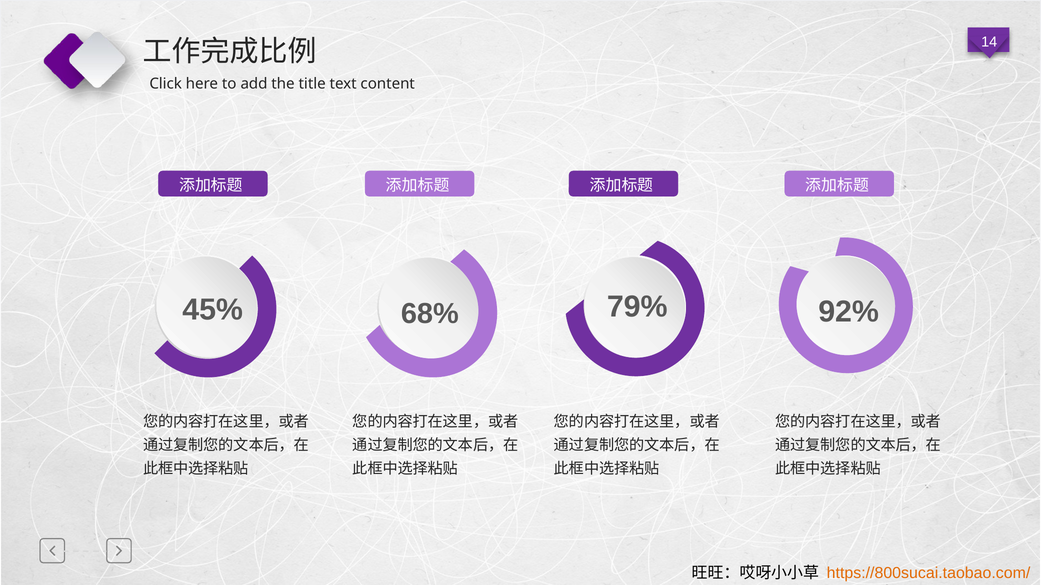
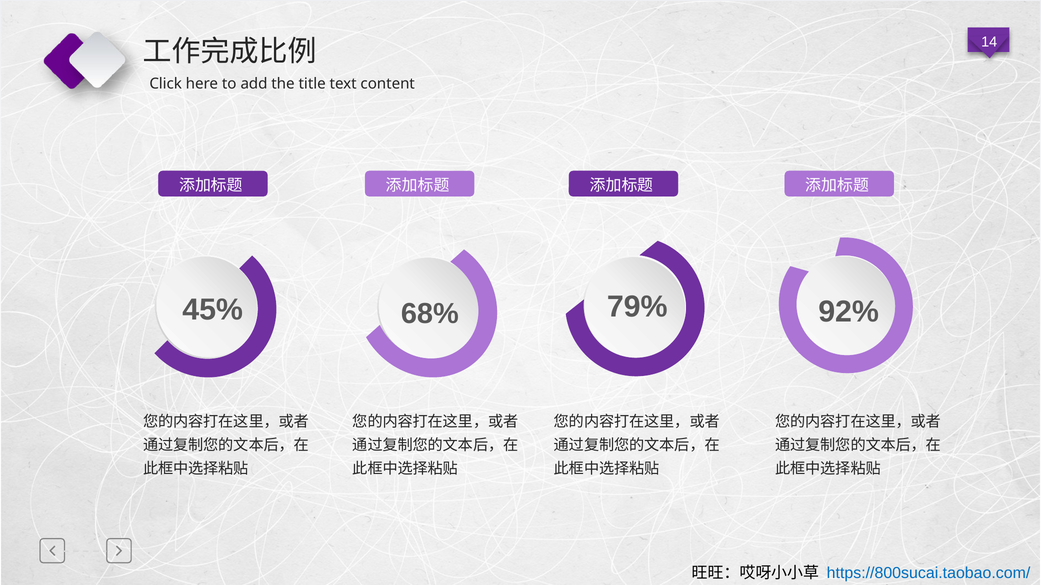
https://800sucai.taobao.com/ colour: orange -> blue (929, 574)
